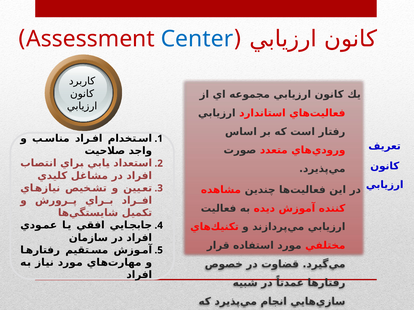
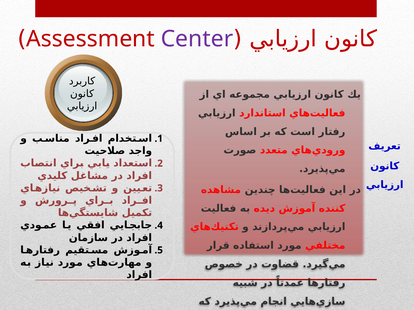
Center colour: blue -> purple (197, 39)
